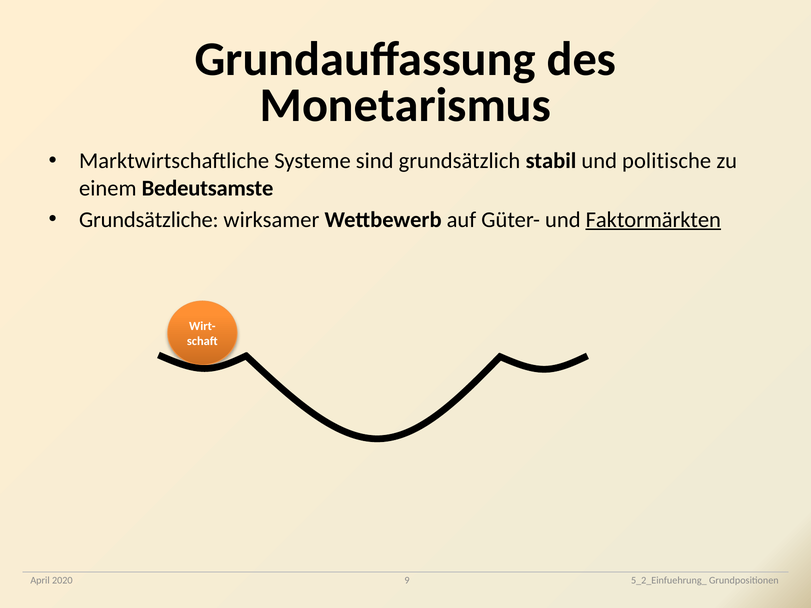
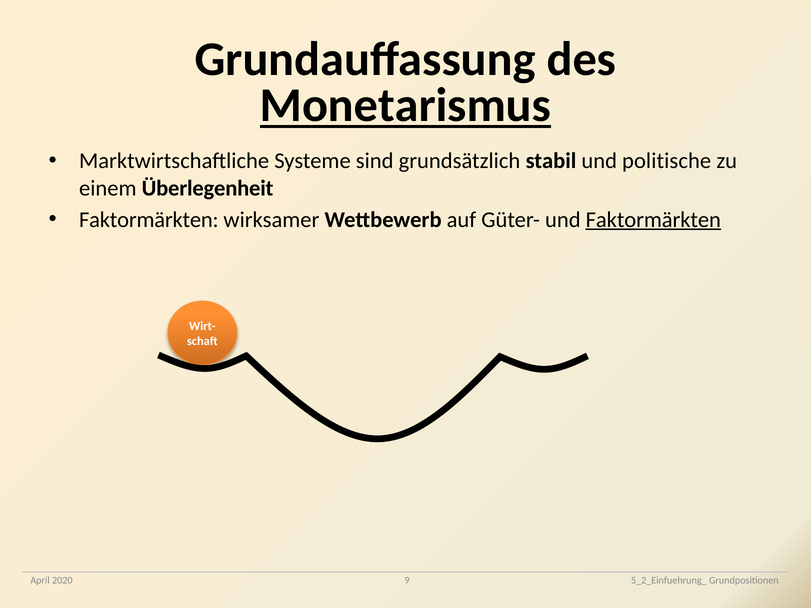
Monetarismus underline: none -> present (405, 106)
Bedeutsamste: Bedeutsamste -> Überlegenheit (208, 188)
Grundsätzliche: Grundsätzliche -> Faktormärkten (149, 220)
